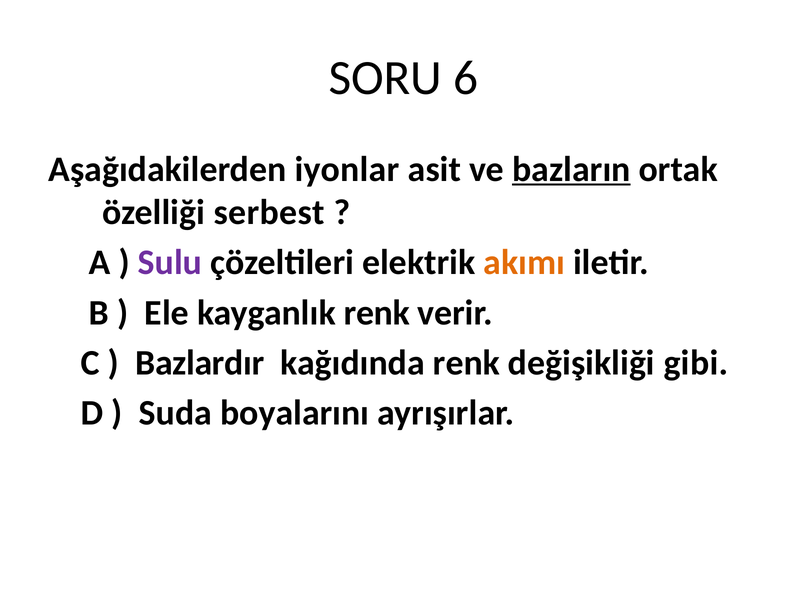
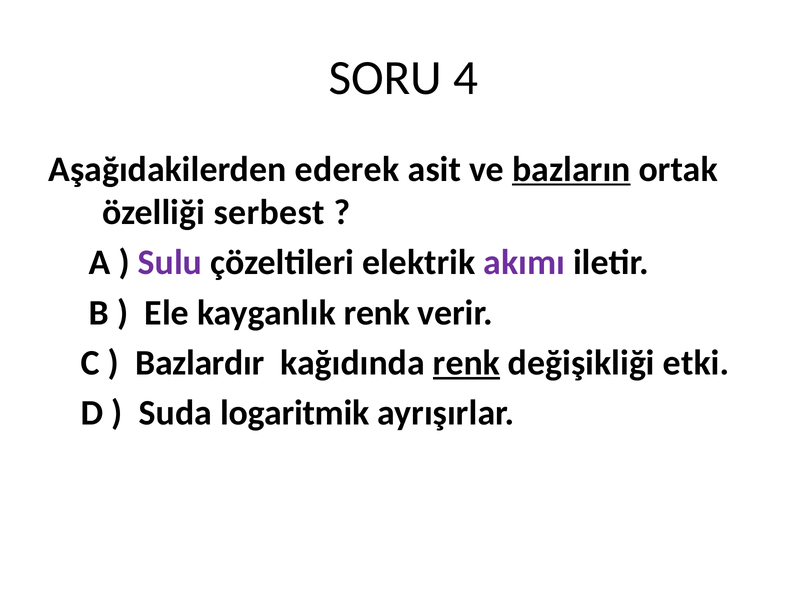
6: 6 -> 4 (466, 78)
iyonlar: iyonlar -> ederek (347, 169)
akımı colour: orange -> purple (524, 263)
renk underline: none -> present (466, 363)
gibi: gibi -> etki (696, 363)
boyalarını: boyalarını -> logaritmik (295, 413)
